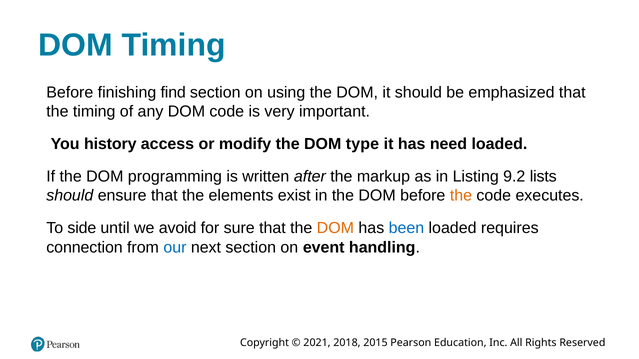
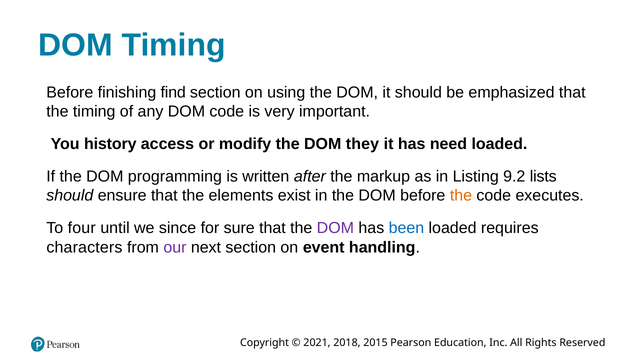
type: type -> they (362, 144)
side: side -> four (82, 228)
avoid: avoid -> since (178, 228)
DOM colour: orange -> purple (335, 228)
connection: connection -> characters (84, 248)
our colour: blue -> purple (175, 248)
